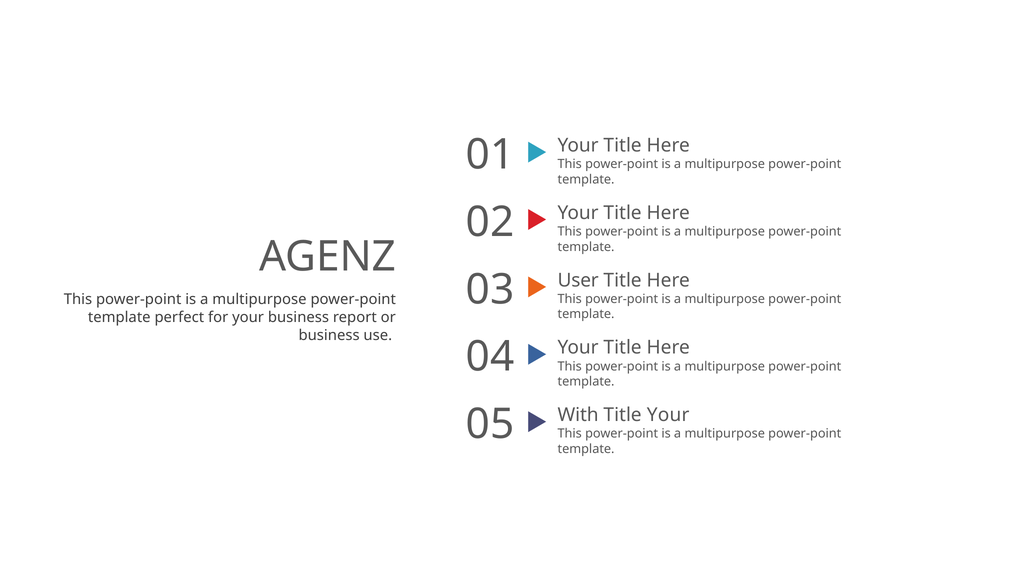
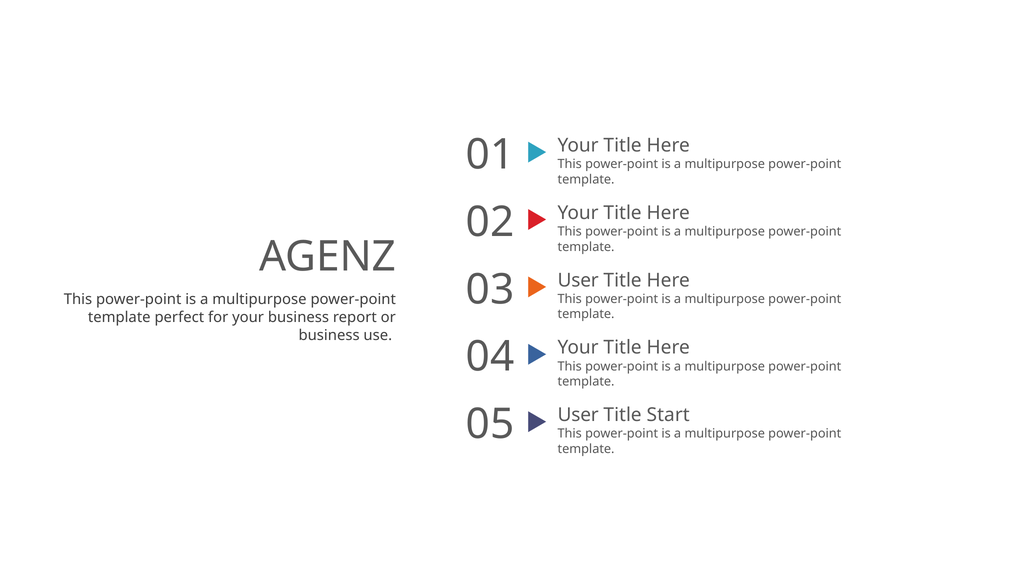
05 With: With -> User (578, 415)
Title Your: Your -> Start (668, 415)
